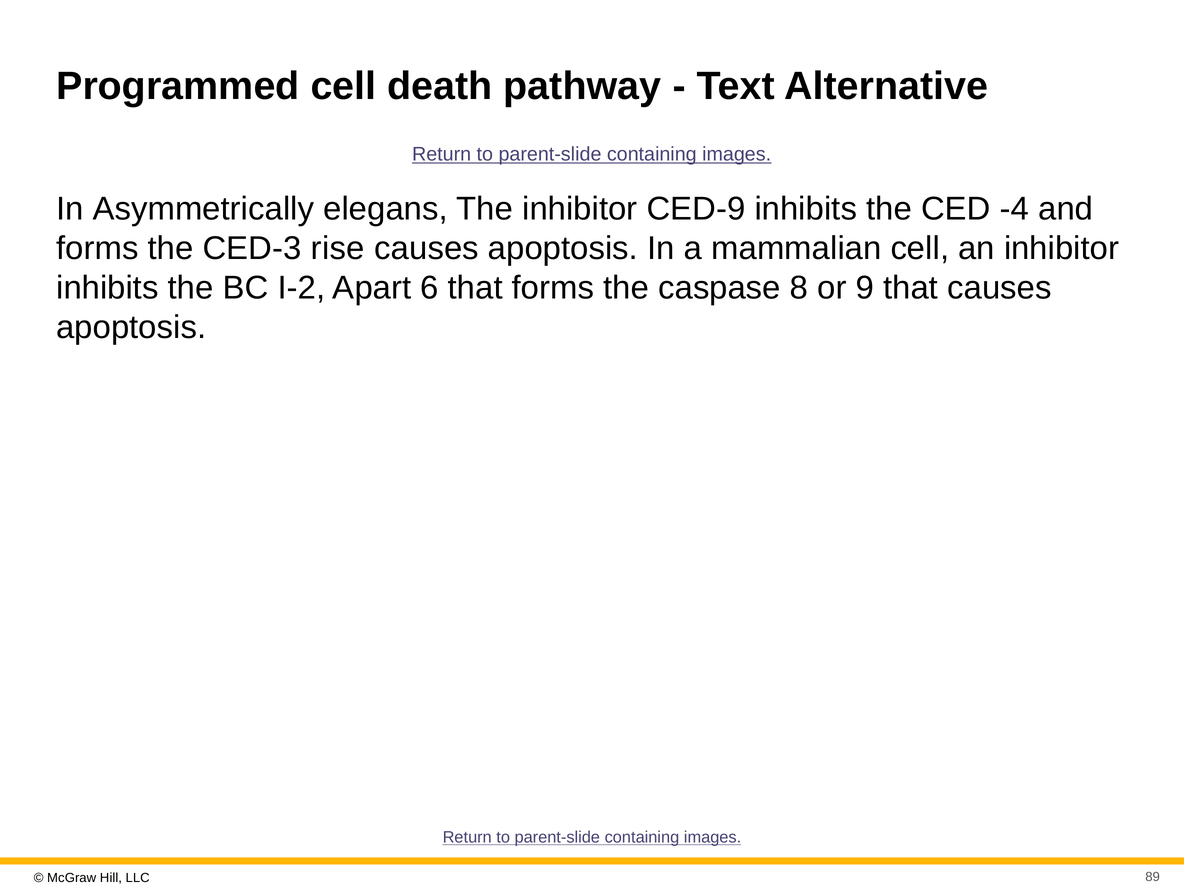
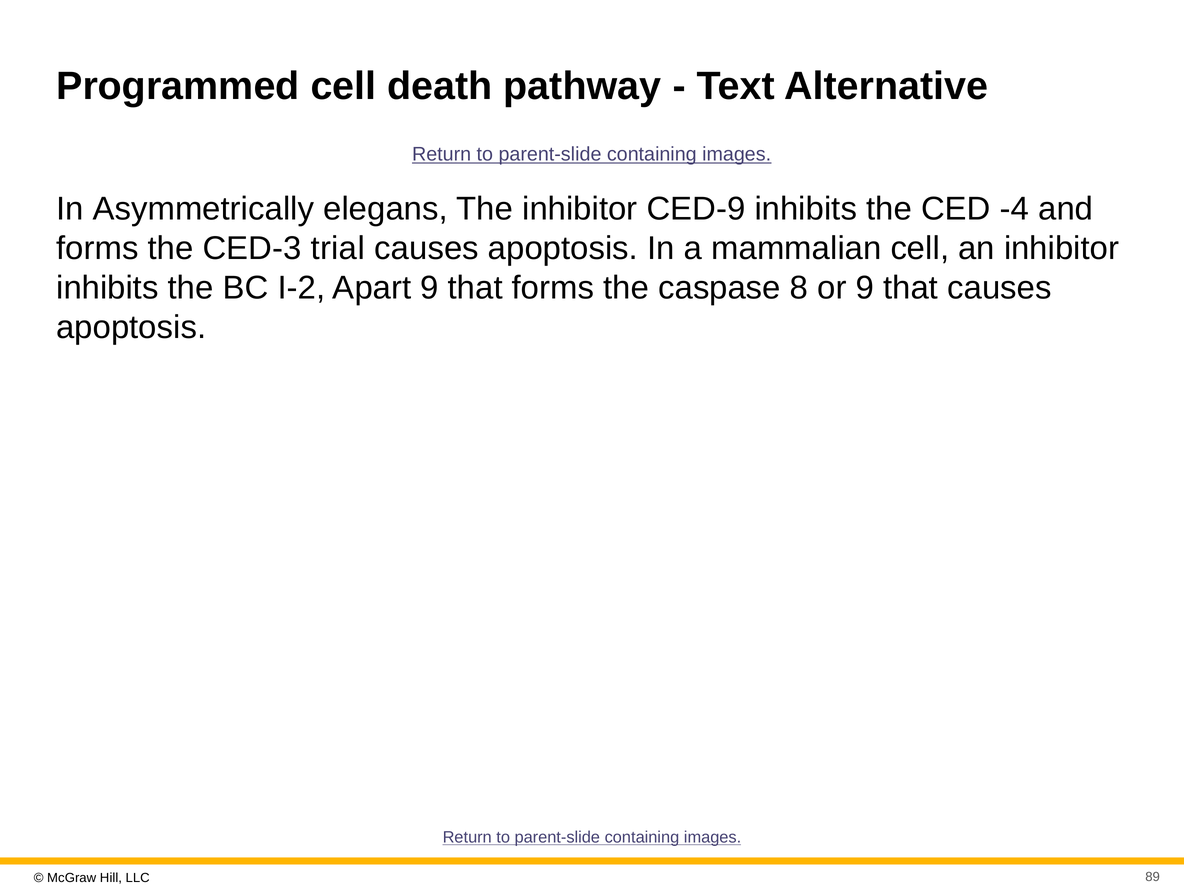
rise: rise -> trial (338, 248)
Apart 6: 6 -> 9 (430, 288)
